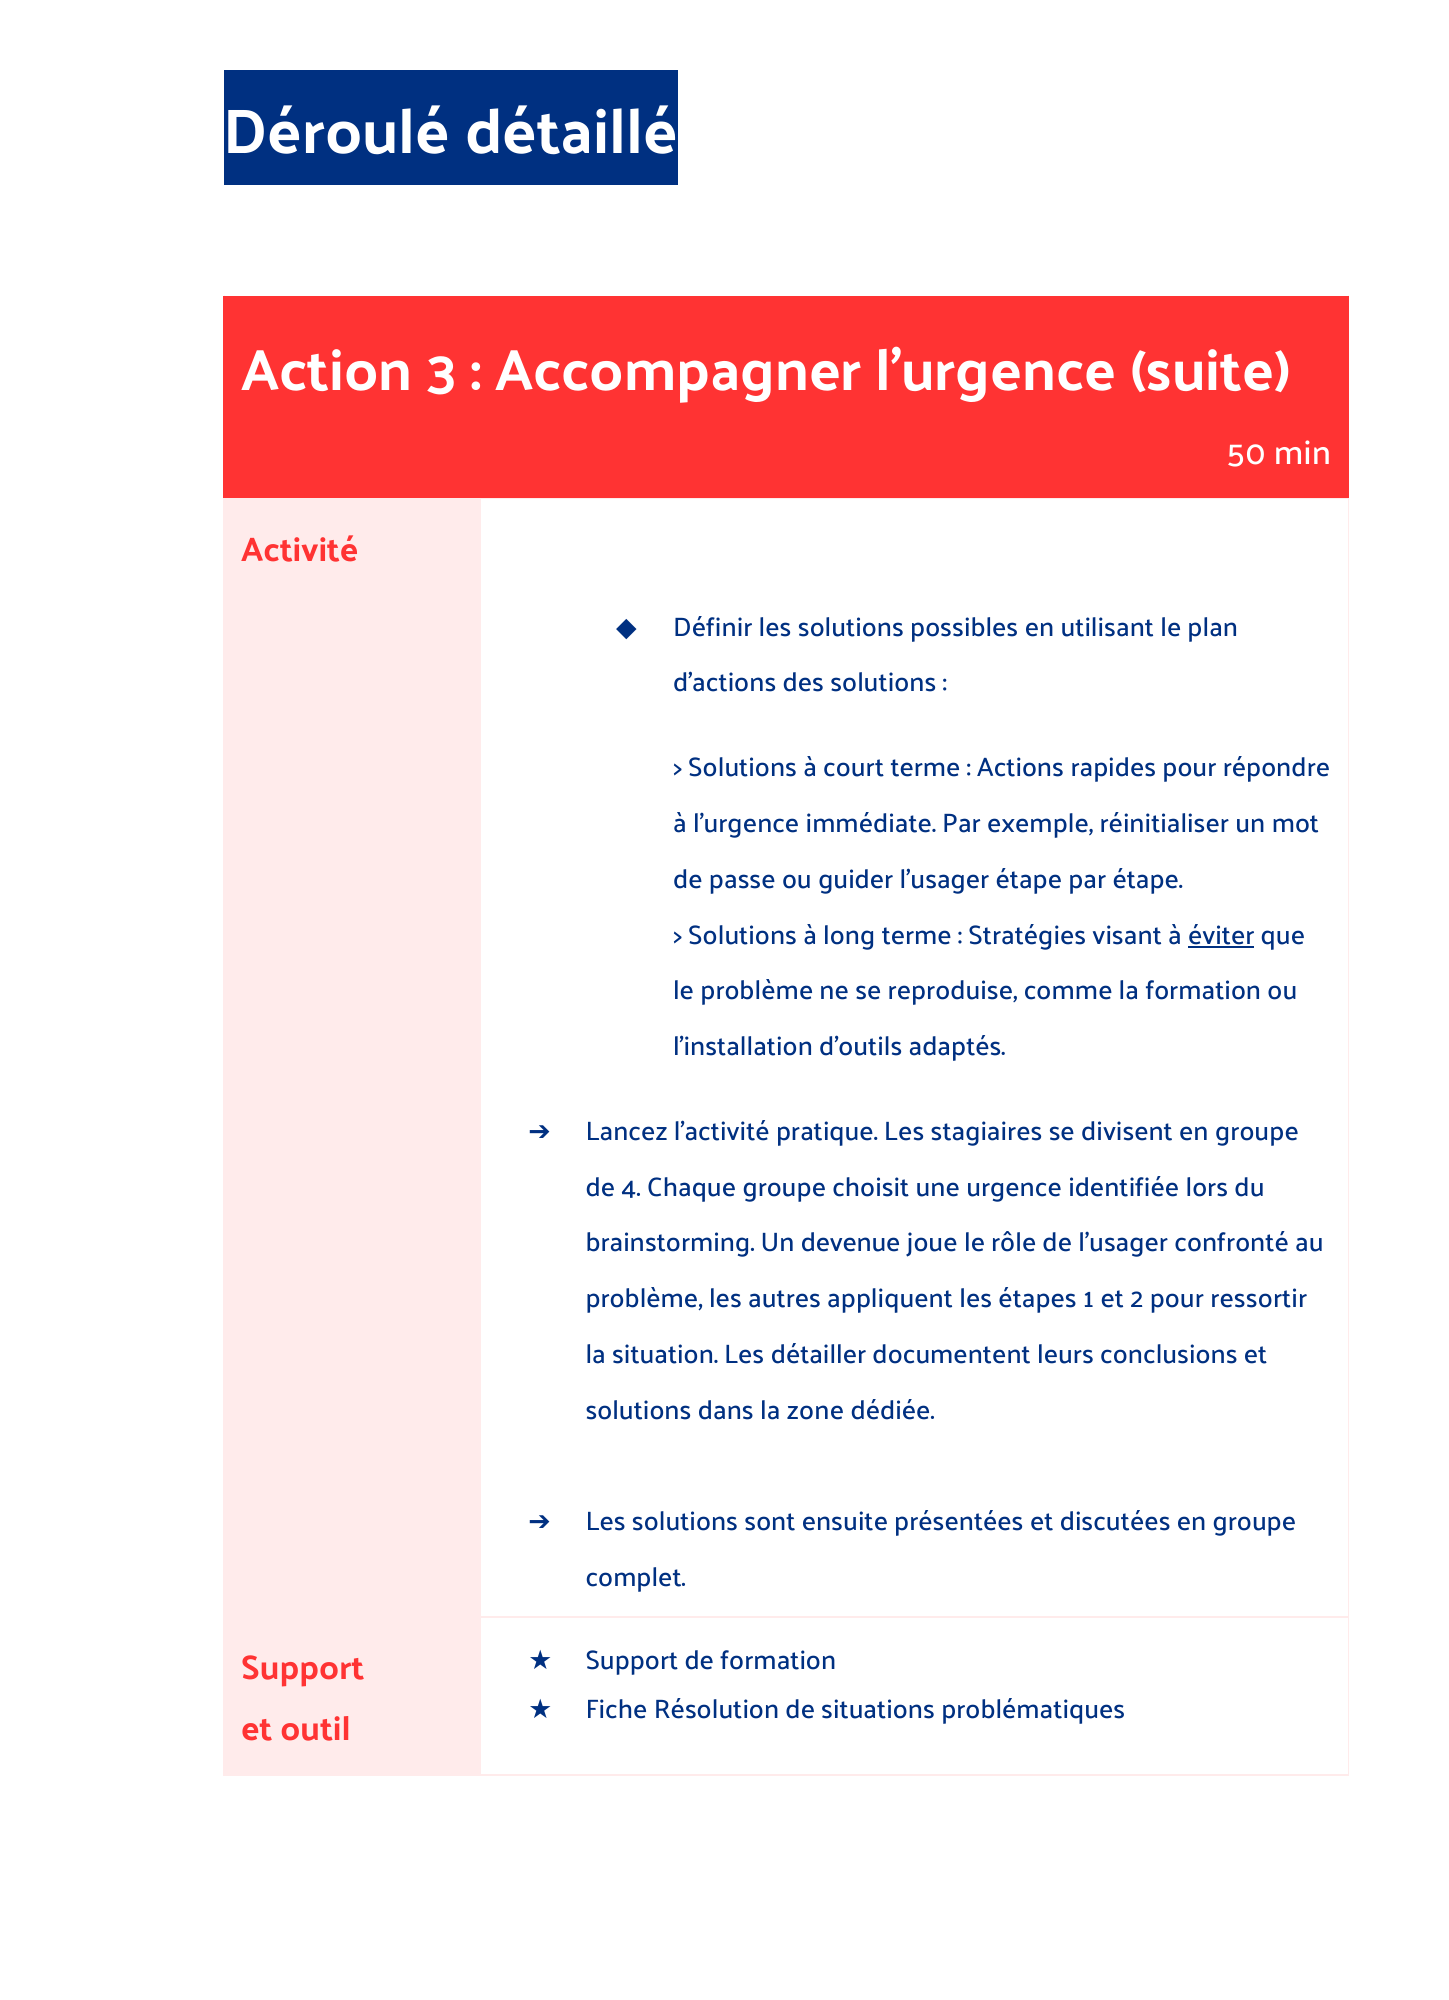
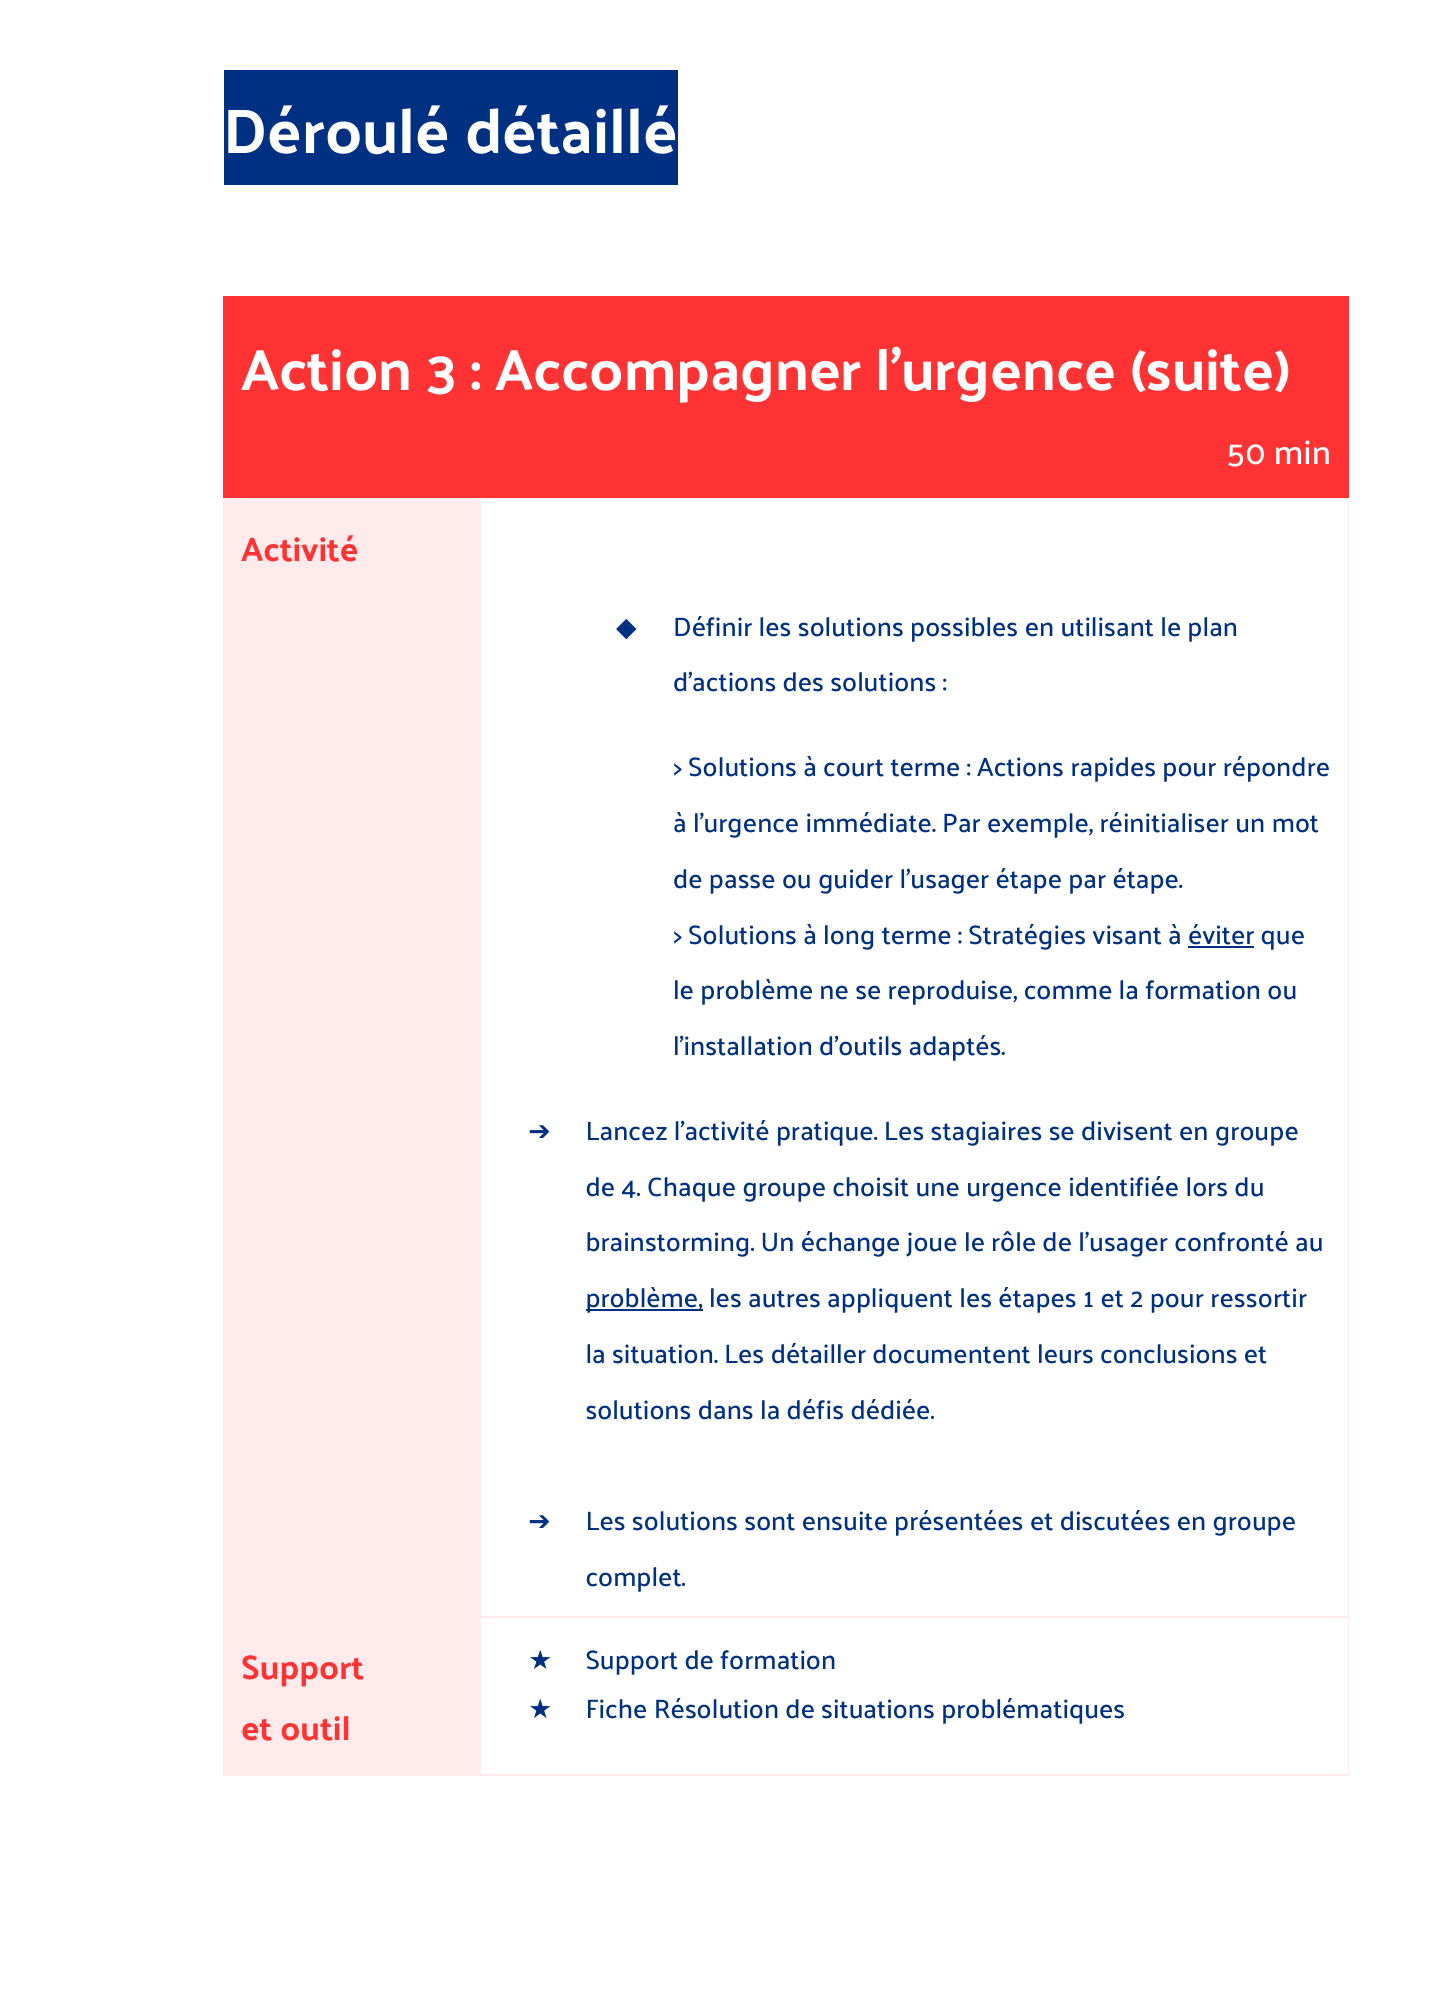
devenue: devenue -> échange (851, 1244)
problème underline: none -> present (644, 1299)
zone: zone -> défis (815, 1411)
